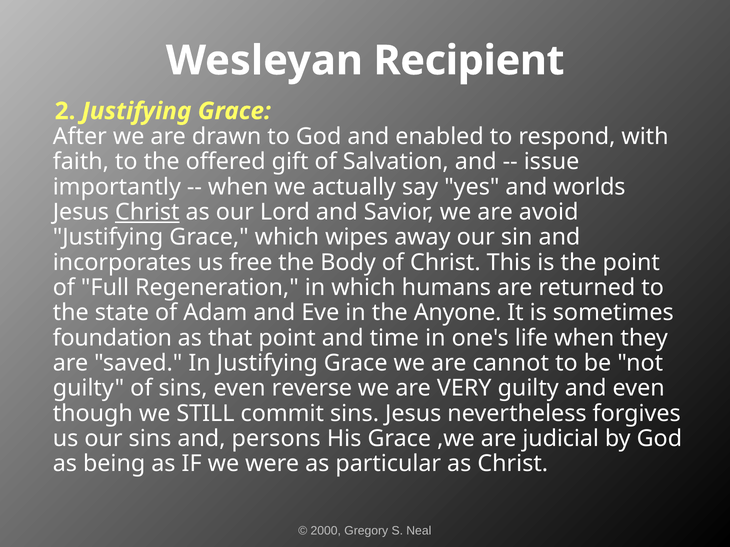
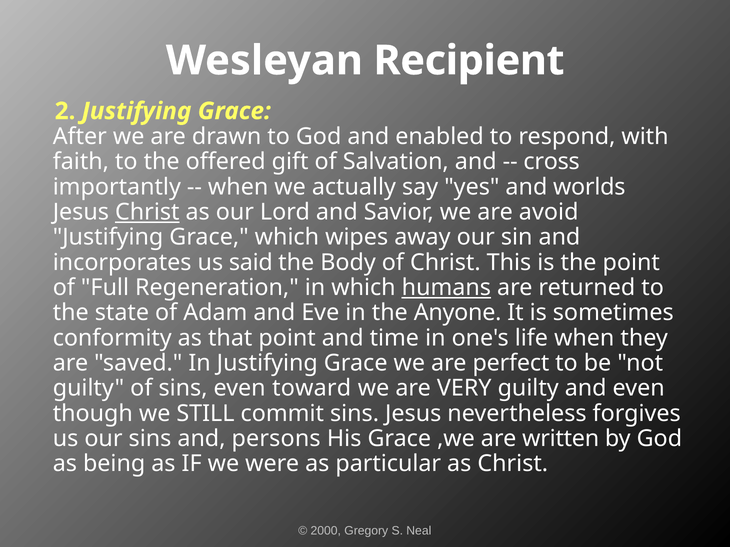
issue: issue -> cross (552, 162)
free: free -> said (251, 263)
humans underline: none -> present (446, 288)
foundation: foundation -> conformity (112, 338)
cannot: cannot -> perfect (511, 363)
reverse: reverse -> toward (312, 389)
judicial: judicial -> written (561, 439)
